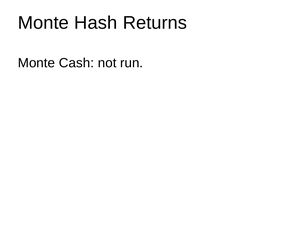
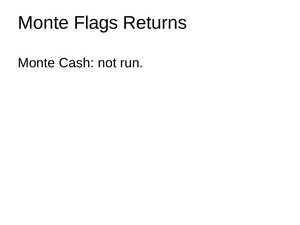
Hash: Hash -> Flags (96, 23)
